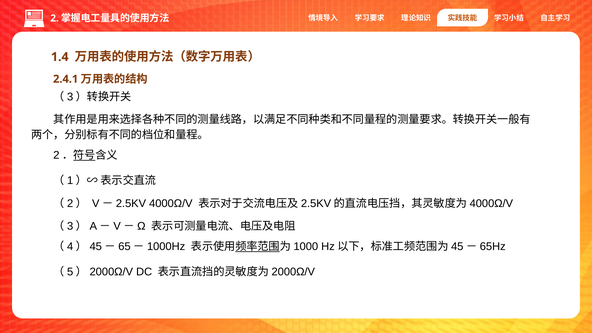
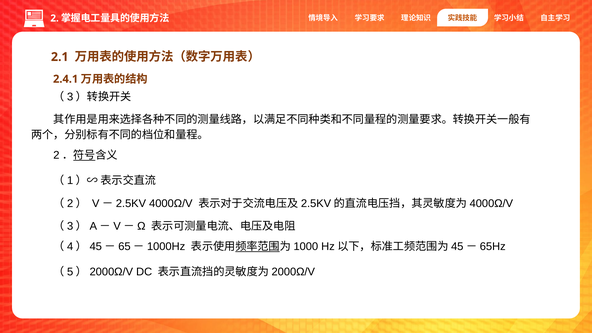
1.4: 1.4 -> 2.1 (60, 57)
